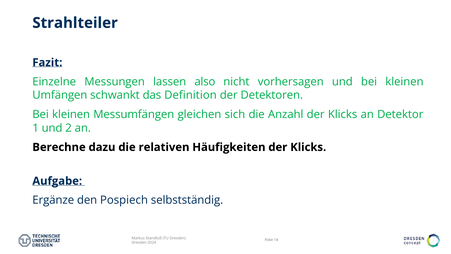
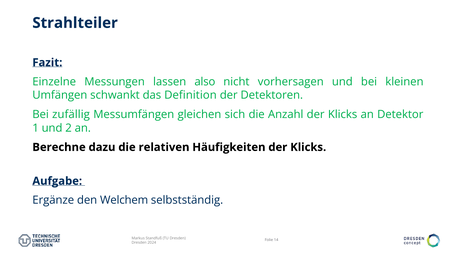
kleinen: kleinen -> zufällig (71, 114)
Pospiech: Pospiech -> Welchem (124, 200)
